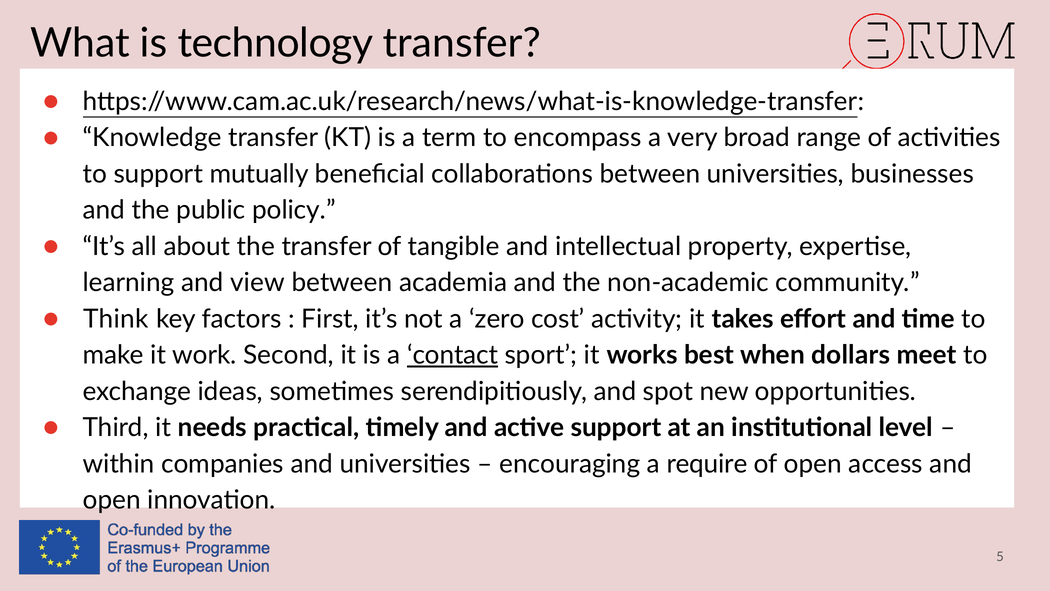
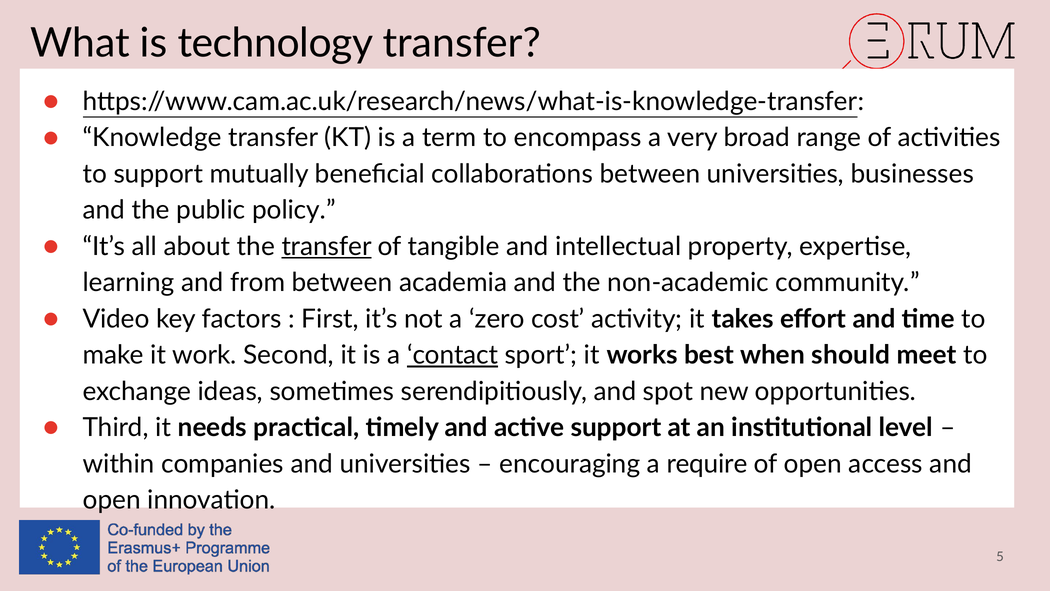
transfer underline: none -> present (327, 246)
view: view -> from (258, 283)
Think: Think -> Video (116, 319)
dollars: dollars -> should (851, 355)
